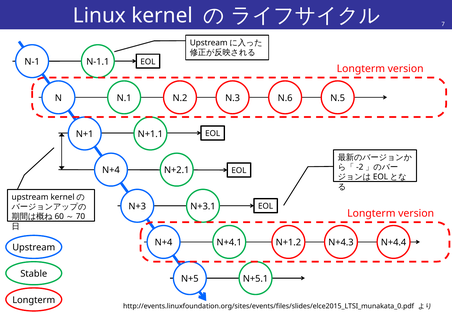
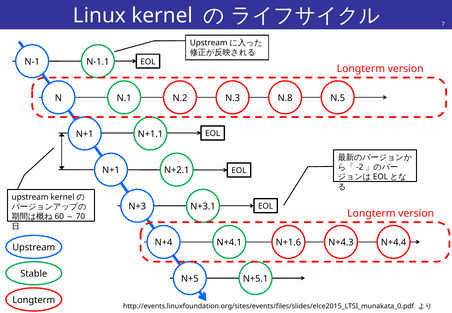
N.6: N.6 -> N.8 (285, 98)
N+4: N+4 -> N+1 (111, 170)
N+1.2: N+1.2 -> N+1.6 (288, 243)
